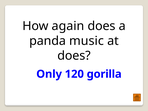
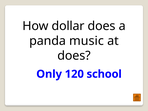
again: again -> dollar (68, 26)
gorilla: gorilla -> school (104, 74)
